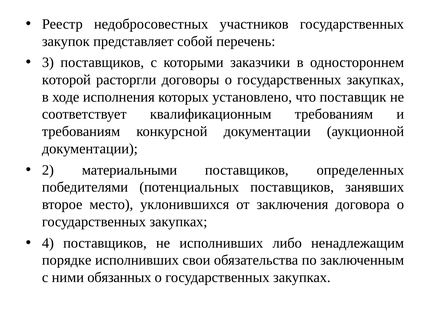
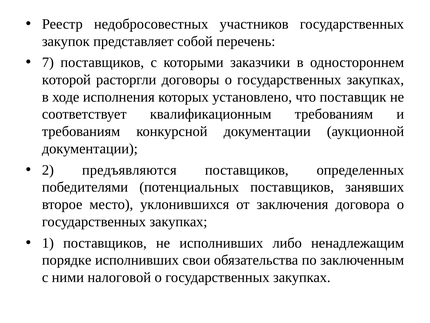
3: 3 -> 7 (48, 62)
материальными: материальными -> предъявляются (129, 170)
4: 4 -> 1 (48, 243)
обязанных: обязанных -> налоговой (119, 277)
